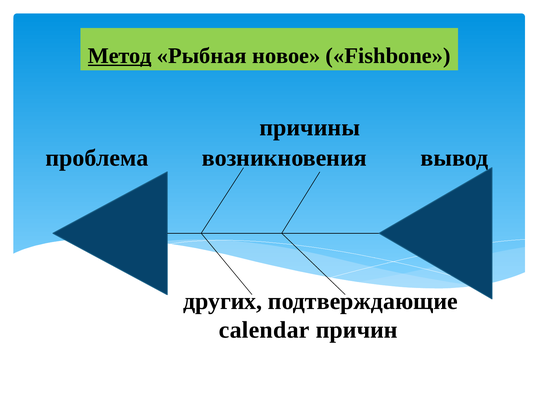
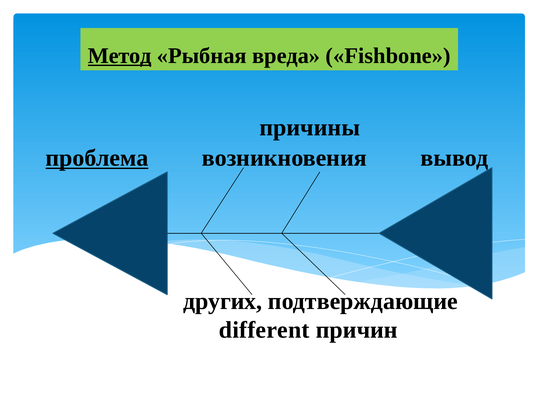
новое: новое -> вреда (286, 56)
проблема underline: none -> present (97, 158)
calendar: calendar -> different (264, 330)
